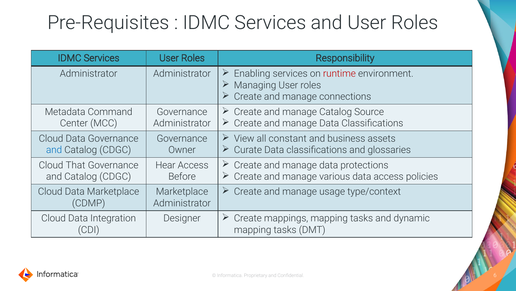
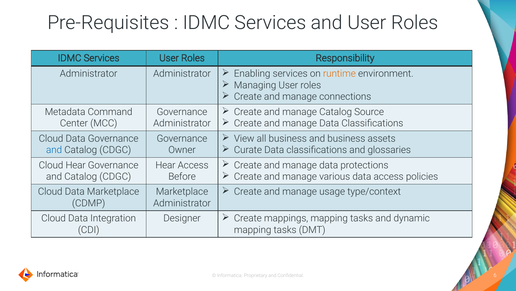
runtime colour: red -> orange (339, 74)
all constant: constant -> business (288, 138)
Cloud That: That -> Hear (76, 165)
